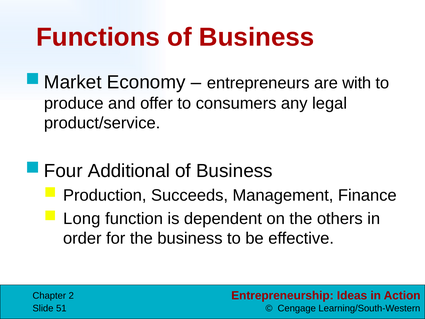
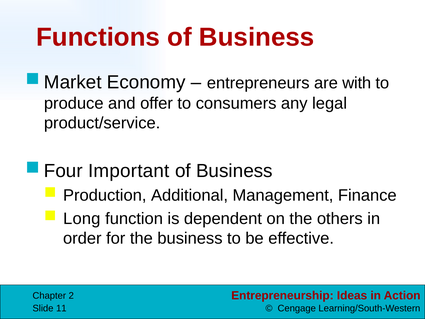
Additional: Additional -> Important (129, 171)
Succeeds: Succeeds -> Additional (190, 195)
51: 51 -> 11 (61, 308)
